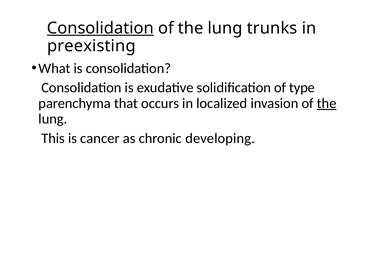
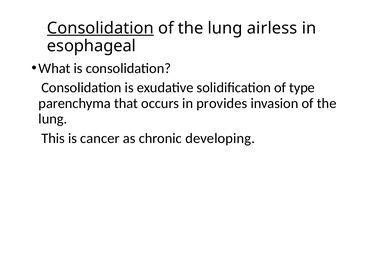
trunks: trunks -> airless (272, 28)
preexisting: preexisting -> esophageal (91, 46)
localized: localized -> provides (222, 103)
the underline: present -> none (327, 103)
